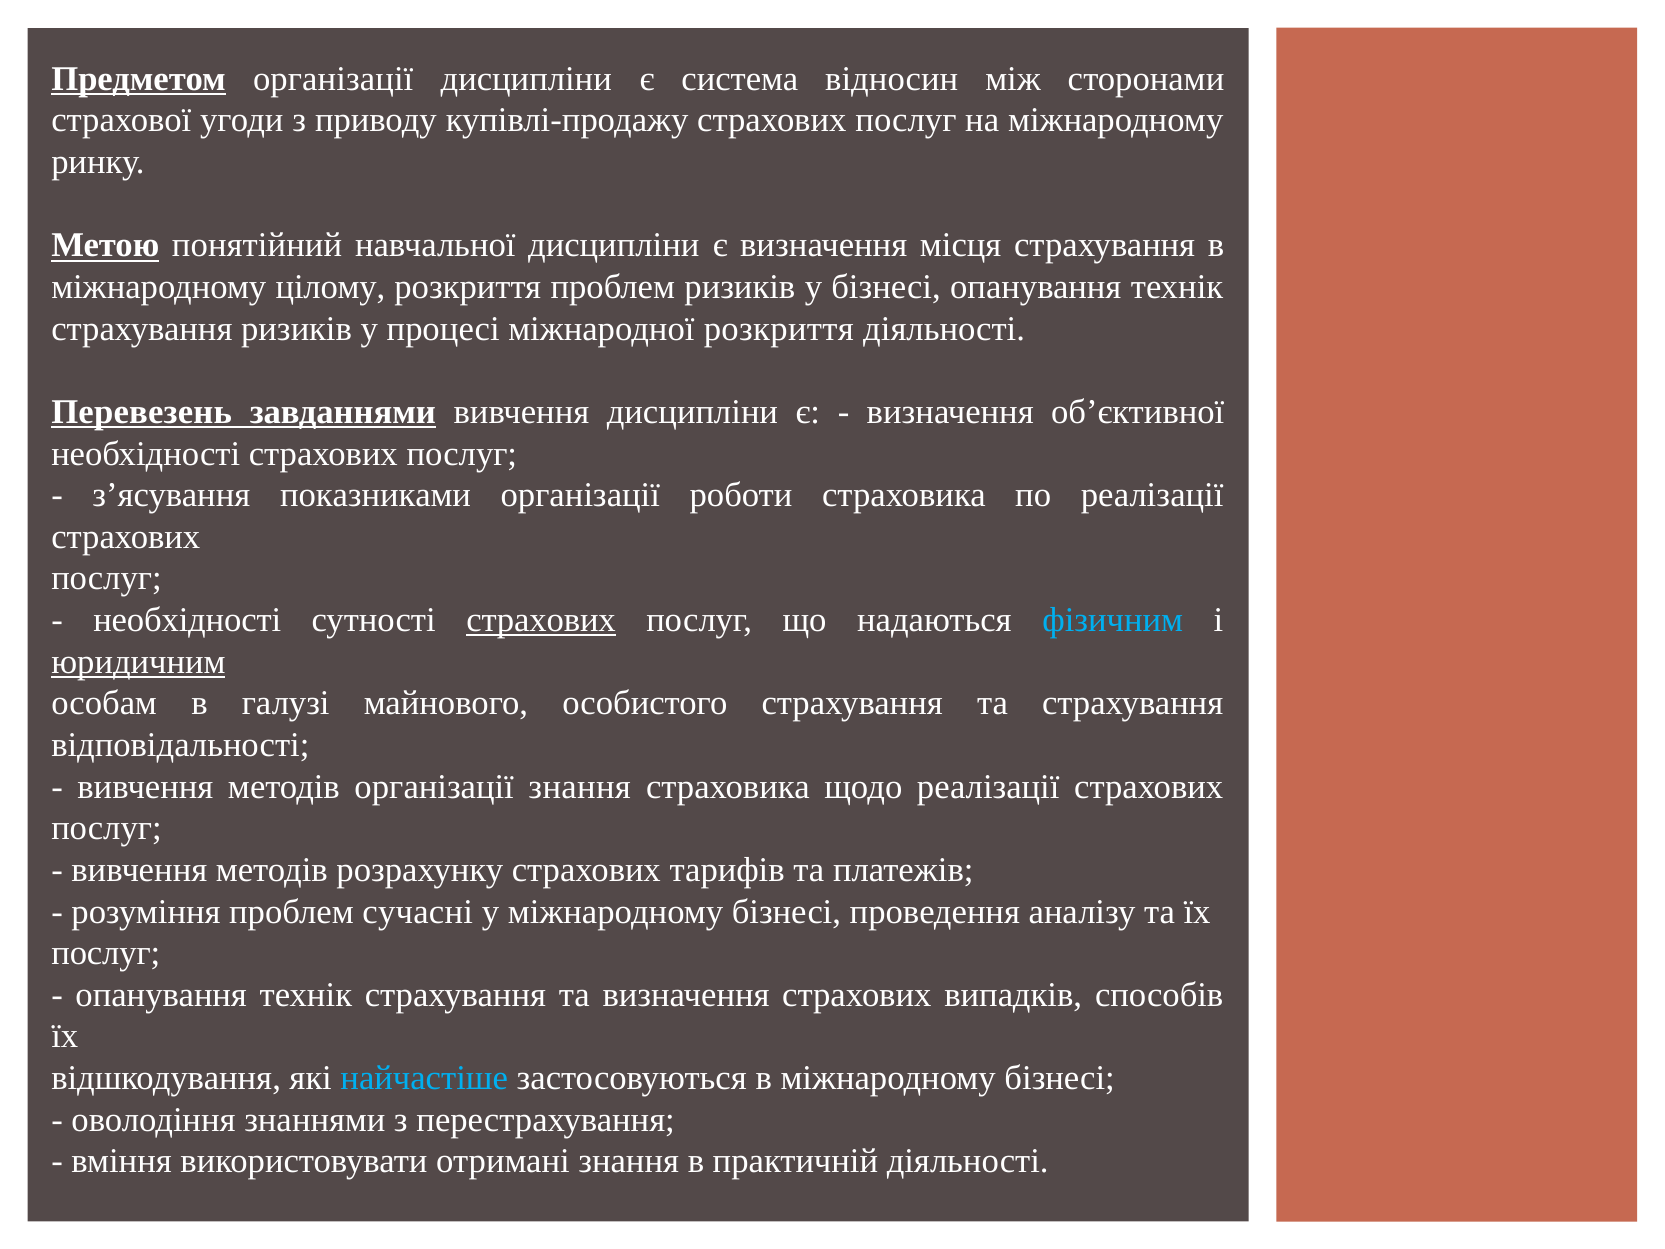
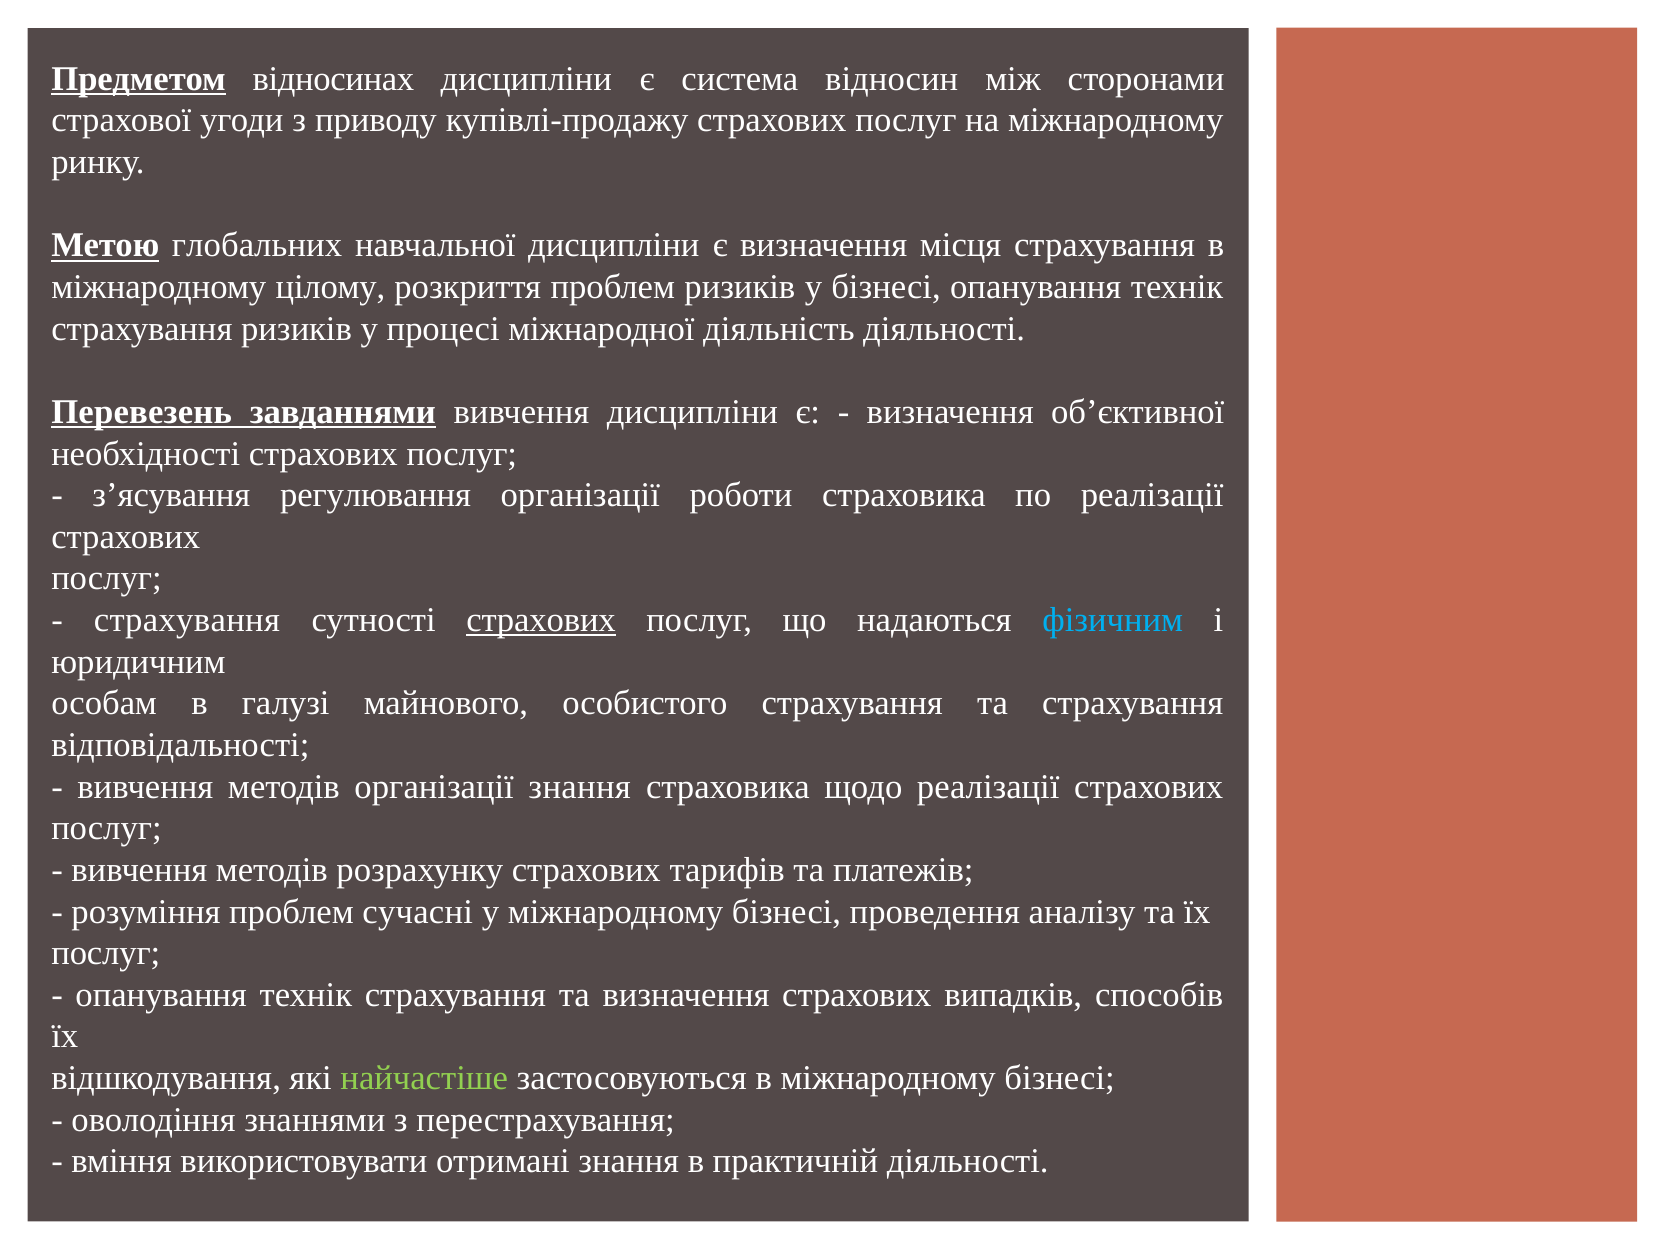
Предметом організації: організації -> відносинах (333, 79)
понятійний: понятійний -> глобальних (257, 245)
міжнародної розкриття: розкриття -> діяльність (779, 329)
показниками: показниками -> регулювання (376, 495)
необхідності: необхідності -> страхування (187, 620)
юридичним underline: present -> none (138, 662)
найчастіше colour: light blue -> light green (424, 1078)
